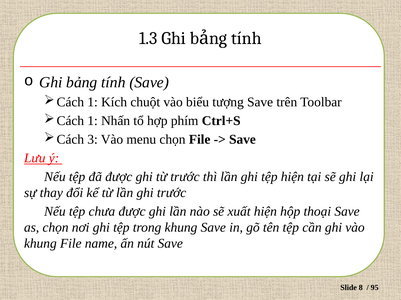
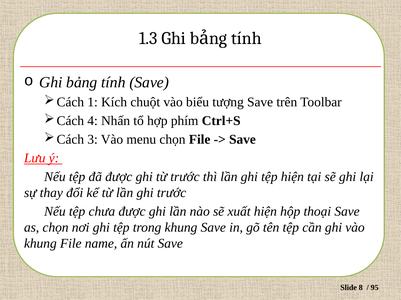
1: 1 -> 4 (93, 121)
